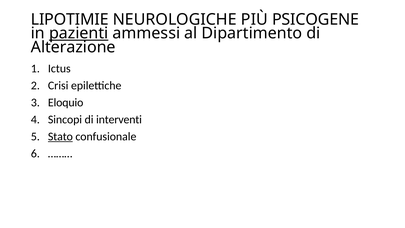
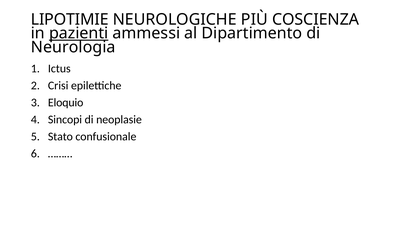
PSICOGENE: PSICOGENE -> COSCIENZA (316, 19)
Alterazione: Alterazione -> Neurologia (73, 47)
interventi: interventi -> neoplasie (119, 119)
Stato underline: present -> none (60, 136)
